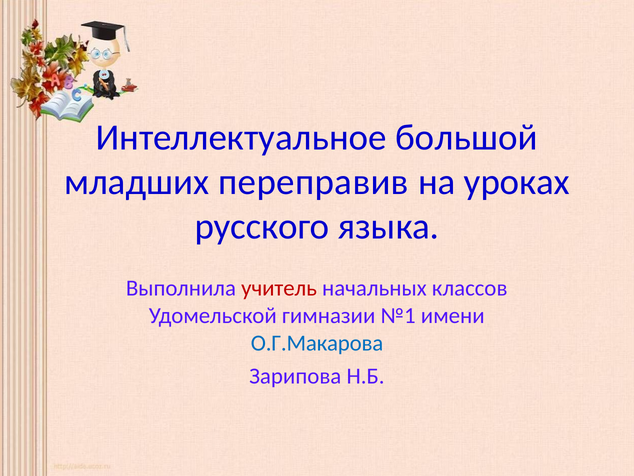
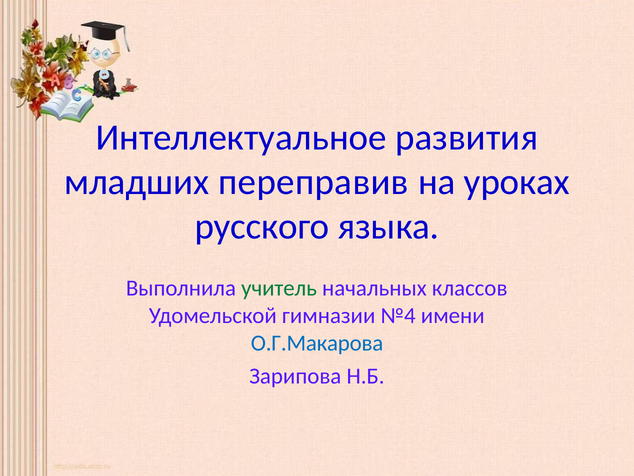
большой: большой -> развития (467, 138)
учитель colour: red -> green (279, 288)
№1: №1 -> №4 (398, 315)
